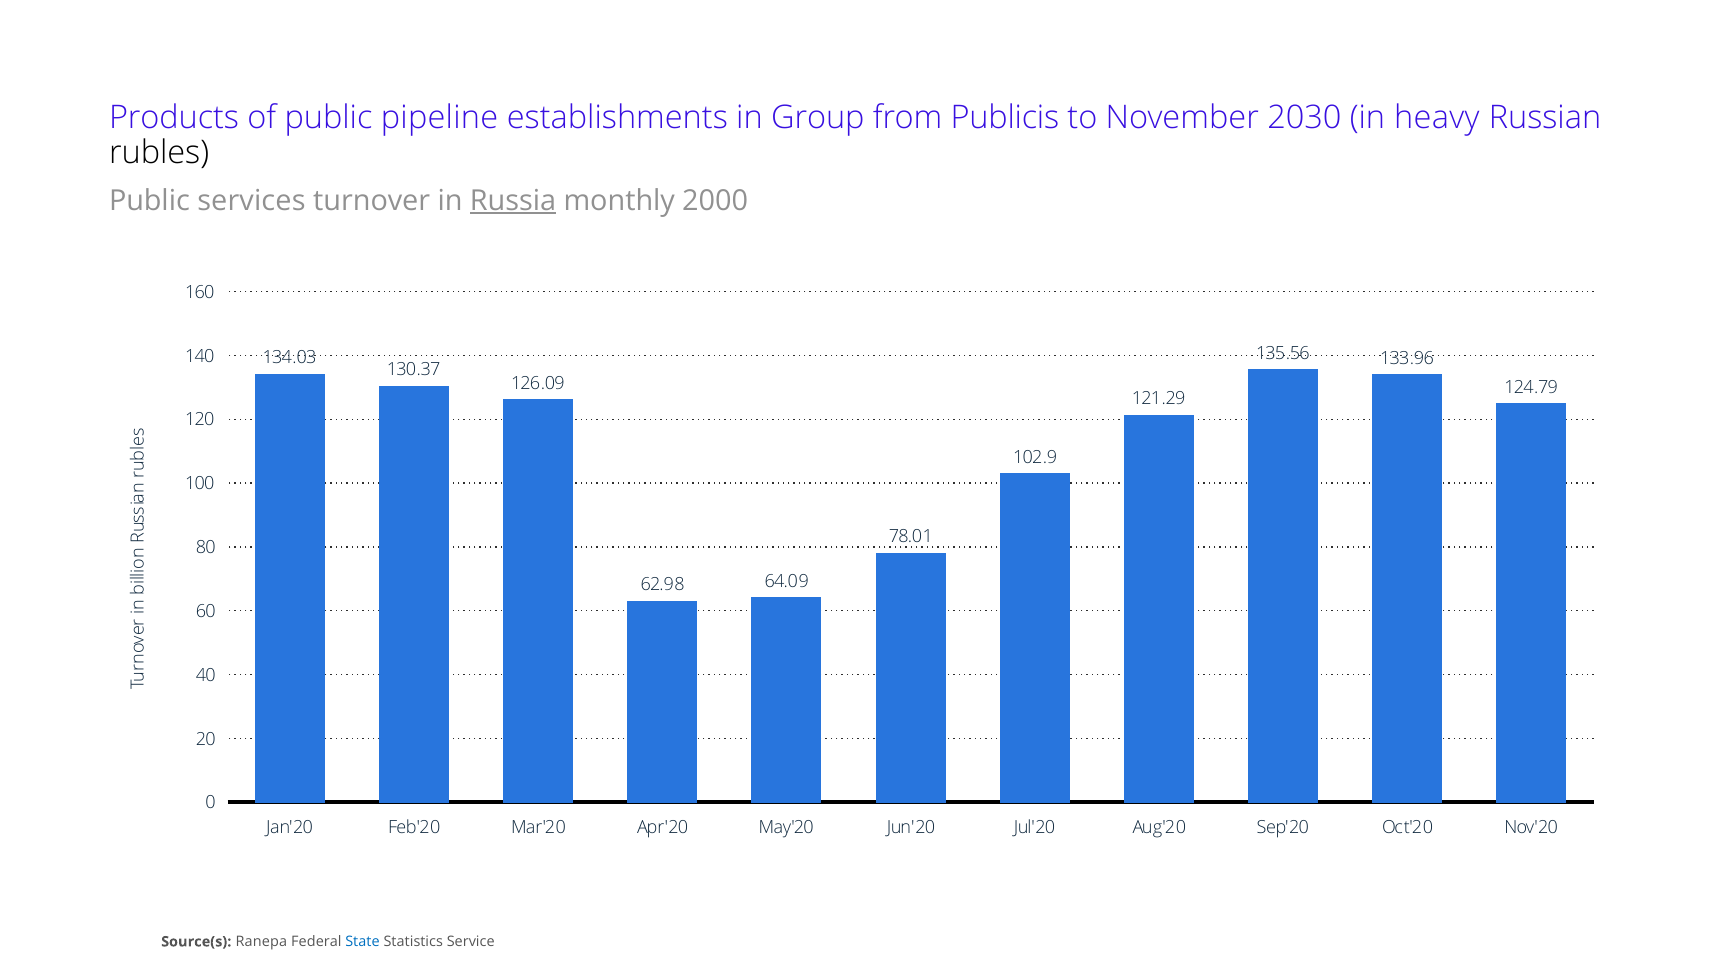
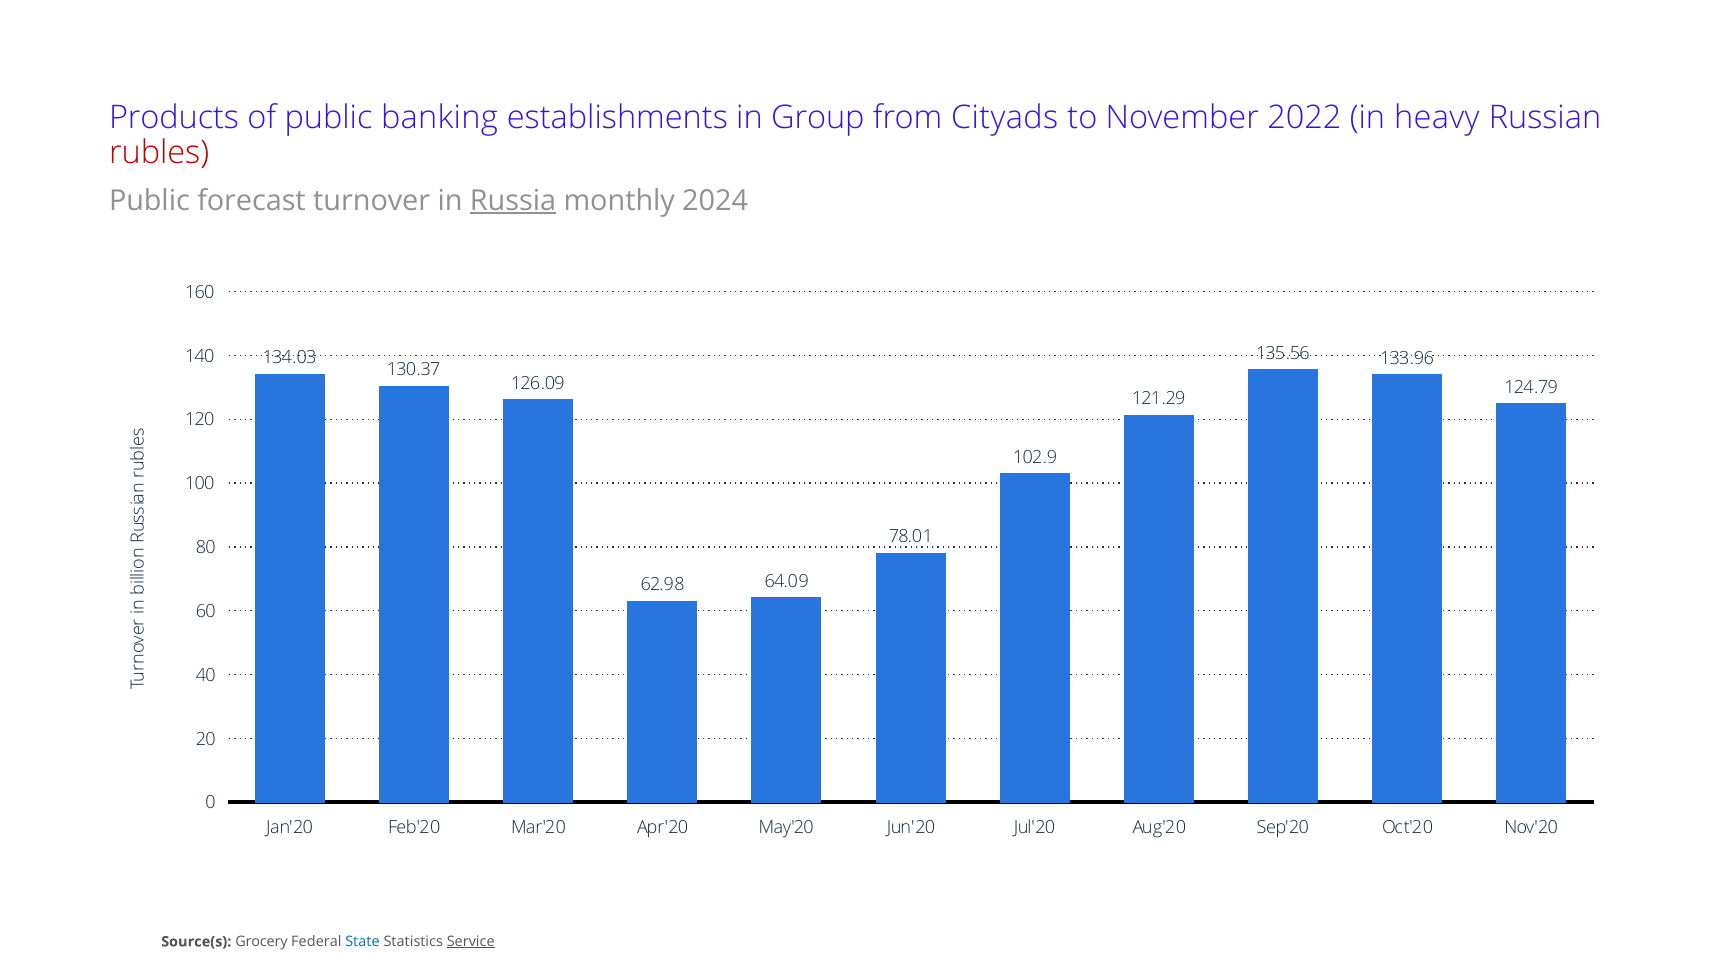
pipeline: pipeline -> banking (439, 118)
Publicis: Publicis -> Cityads (1005, 118)
2030: 2030 -> 2022 (1304, 118)
rubles colour: black -> red (159, 153)
services: services -> forecast (252, 201)
2000: 2000 -> 2024 (715, 201)
Ranepa: Ranepa -> Grocery (262, 942)
Service underline: none -> present (471, 942)
